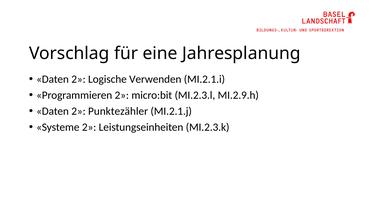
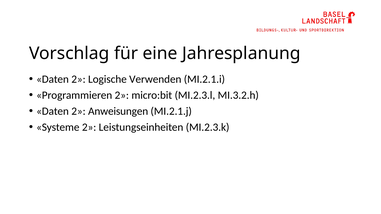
MI.2.9.h: MI.2.9.h -> MI.3.2.h (238, 95)
Punktezähler: Punktezähler -> Anweisungen (118, 111)
